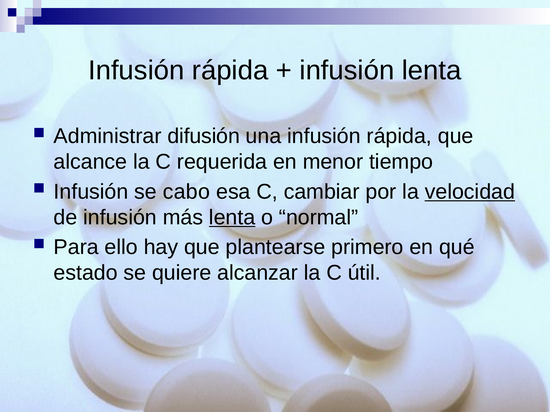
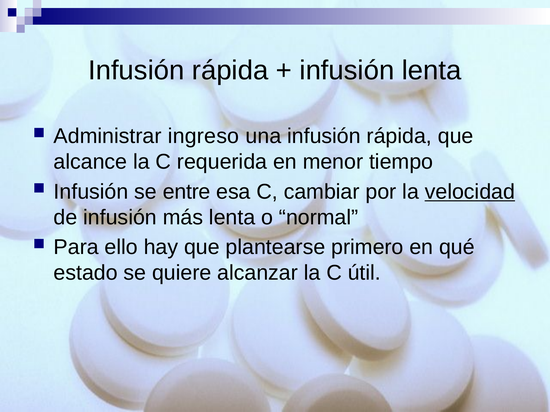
difusión: difusión -> ingreso (203, 136)
cabo: cabo -> entre (187, 192)
lenta underline: present -> none (232, 218)
